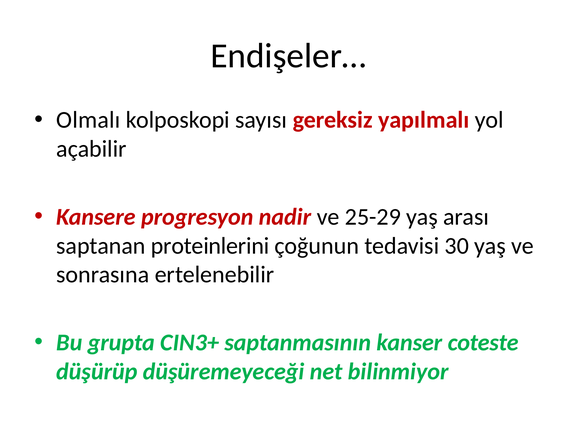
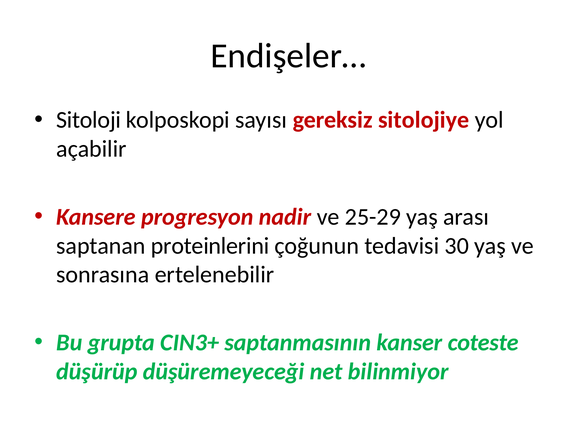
Olmalı: Olmalı -> Sitoloji (89, 120)
yapılmalı: yapılmalı -> sitolojiye (424, 120)
